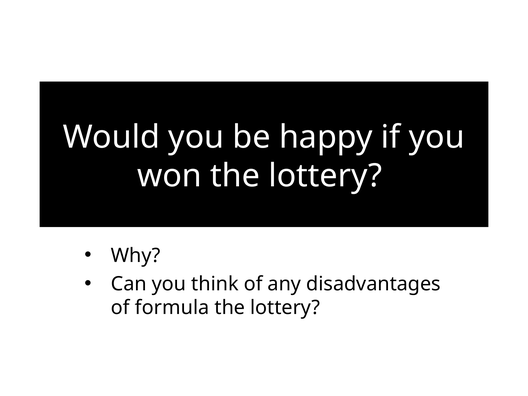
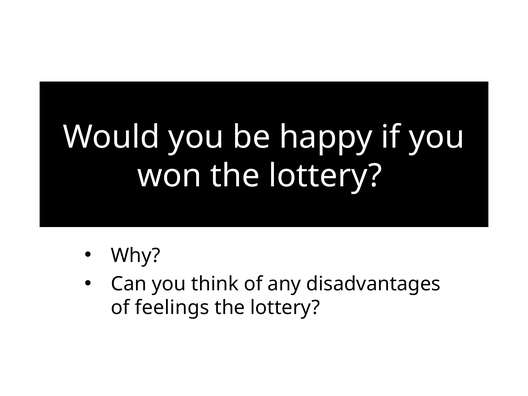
formula: formula -> feelings (172, 308)
